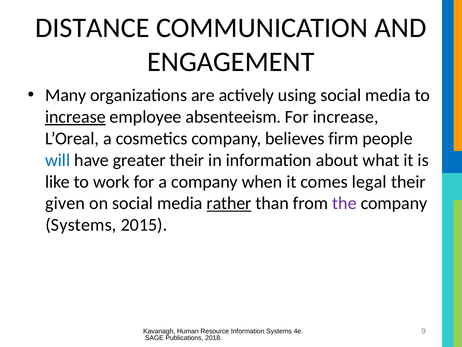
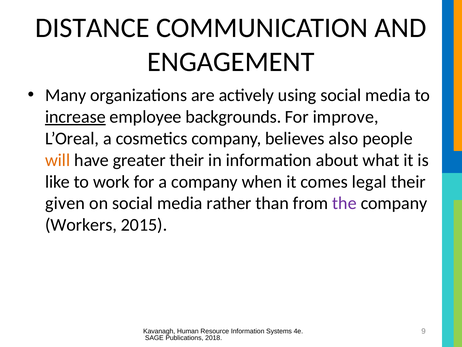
absenteeism: absenteeism -> backgrounds (233, 117)
For increase: increase -> improve (346, 117)
firm: firm -> also (343, 138)
will colour: blue -> orange (58, 160)
rather underline: present -> none (229, 203)
Systems: Systems -> Workers (81, 225)
